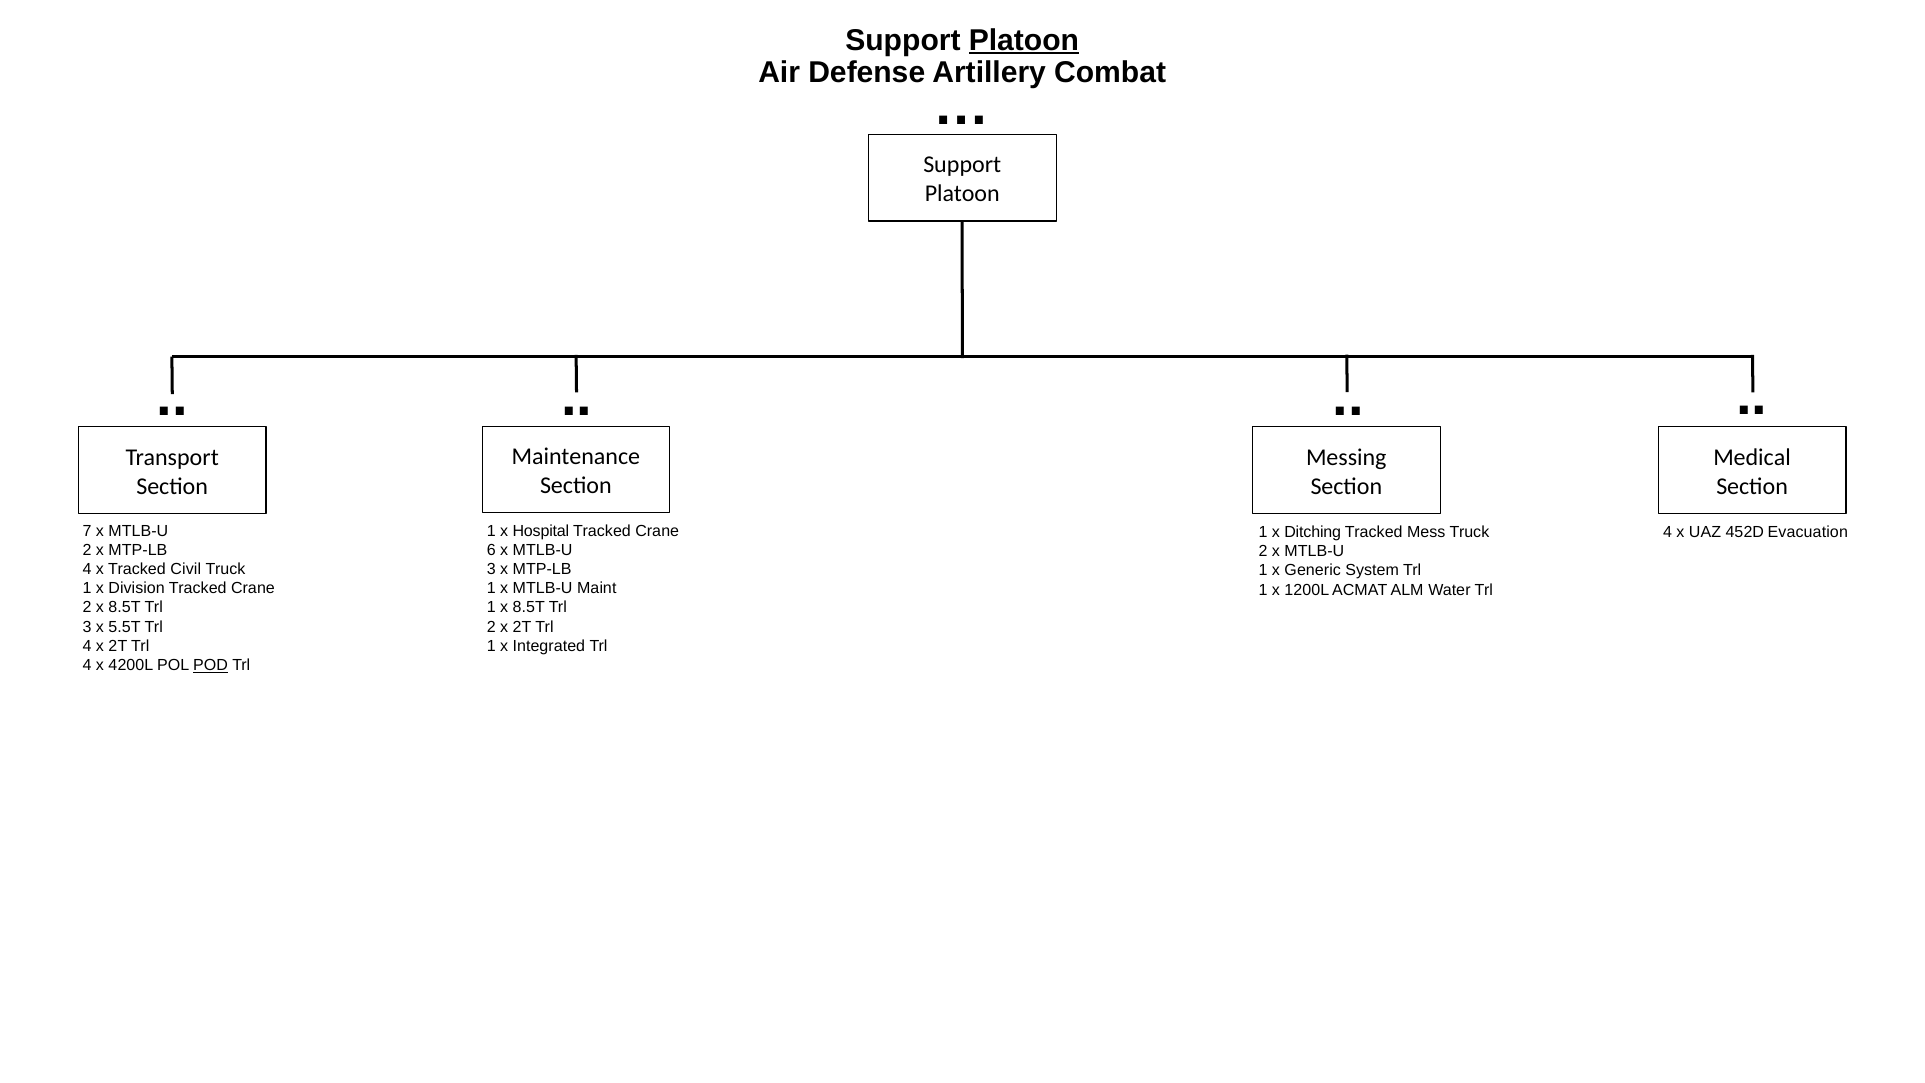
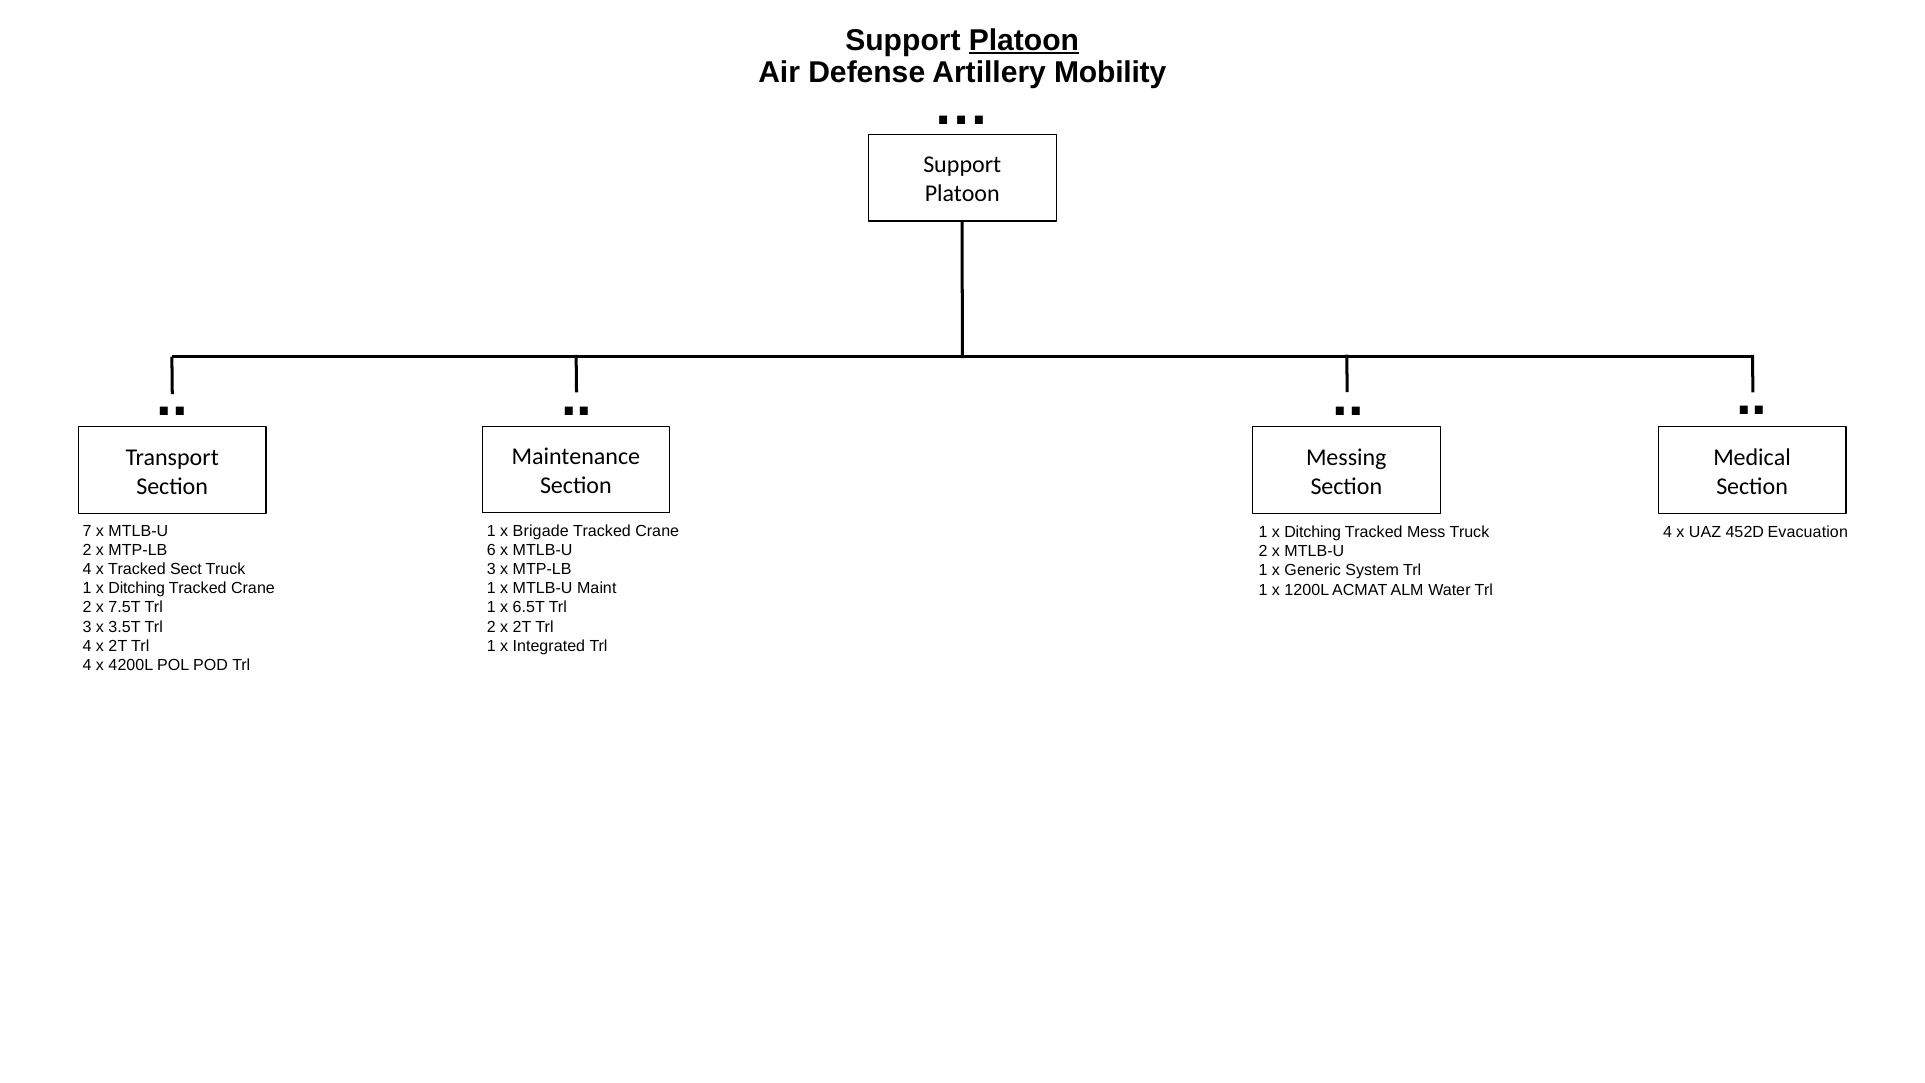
Combat: Combat -> Mobility (1110, 73)
Hospital: Hospital -> Brigade (541, 531)
Civil: Civil -> Sect (186, 569)
Division: Division -> Ditching (137, 588)
2 x 8.5T: 8.5T -> 7.5T (125, 608)
1 x 8.5T: 8.5T -> 6.5T (529, 608)
5.5T: 5.5T -> 3.5T (125, 627)
POD underline: present -> none (211, 665)
